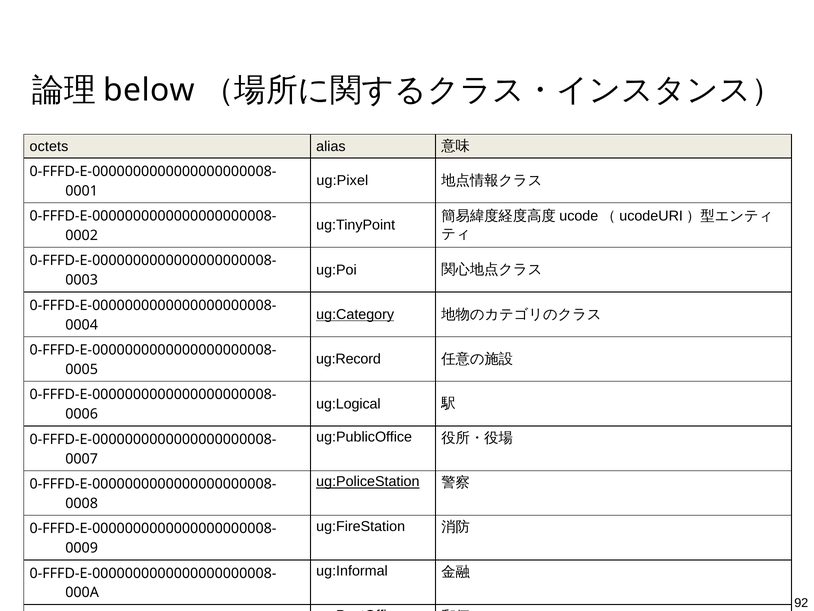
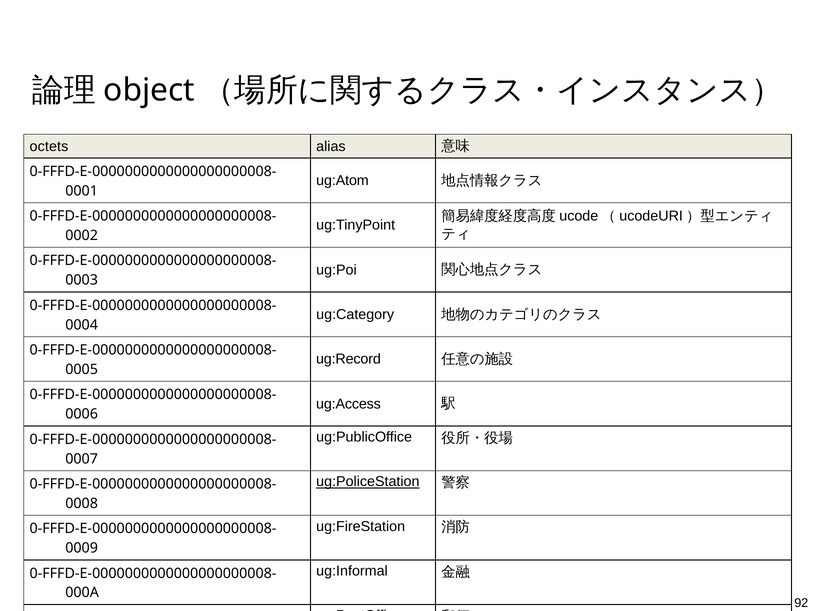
below: below -> object (149, 90)
ug:Pixel: ug:Pixel -> ug:Atom (342, 180)
ug:Category underline: present -> none (355, 314)
ug:Logical: ug:Logical -> ug:Access (348, 404)
